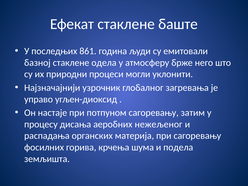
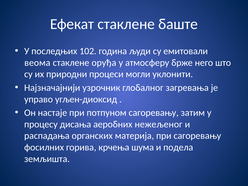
861: 861 -> 102 (88, 51)
базној: базној -> веома (37, 63)
одела: одела -> оруђа (104, 63)
